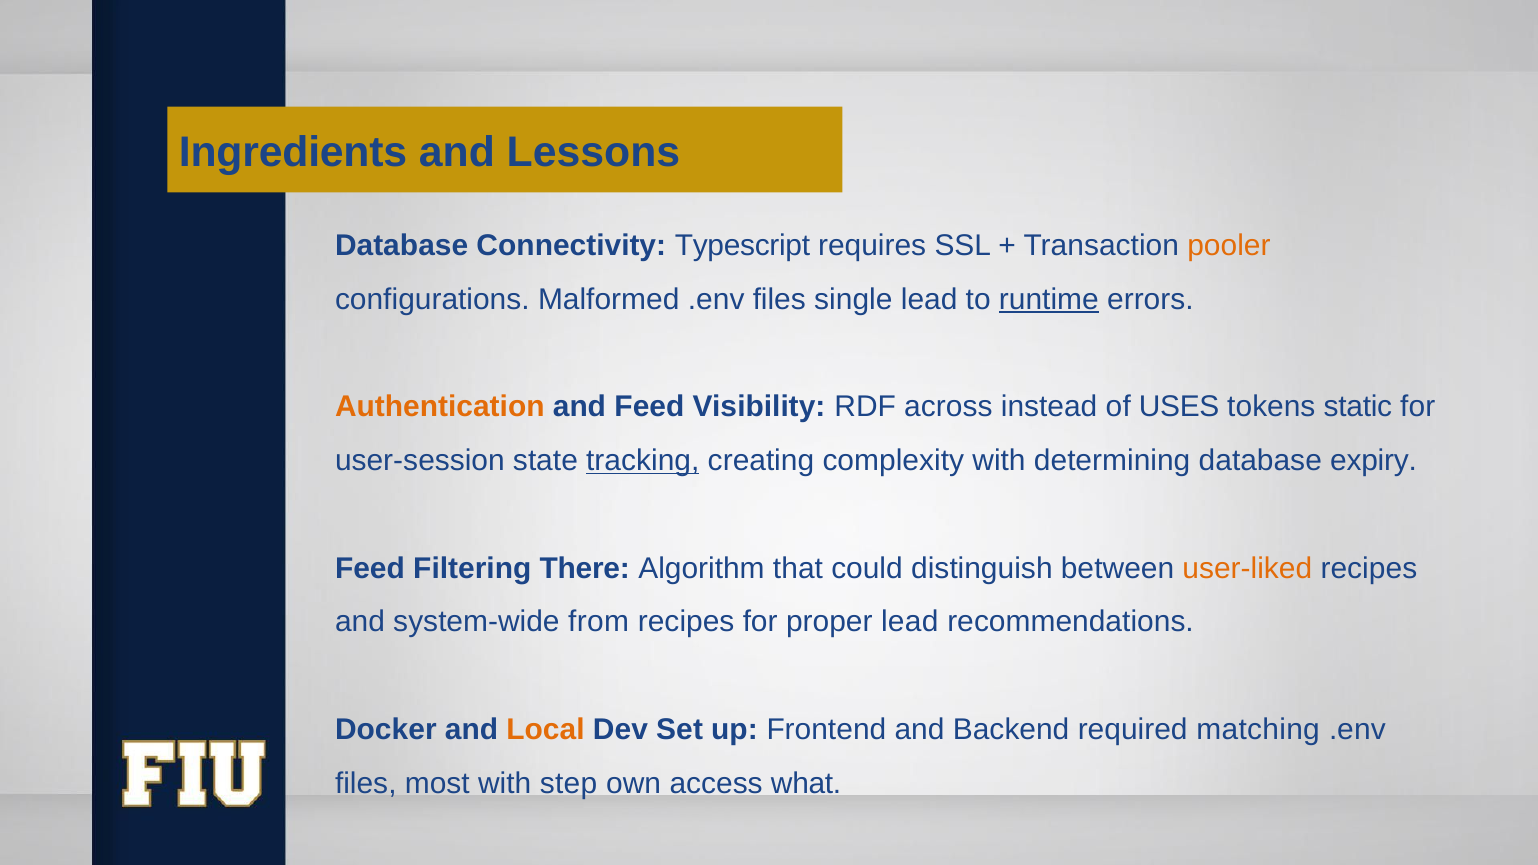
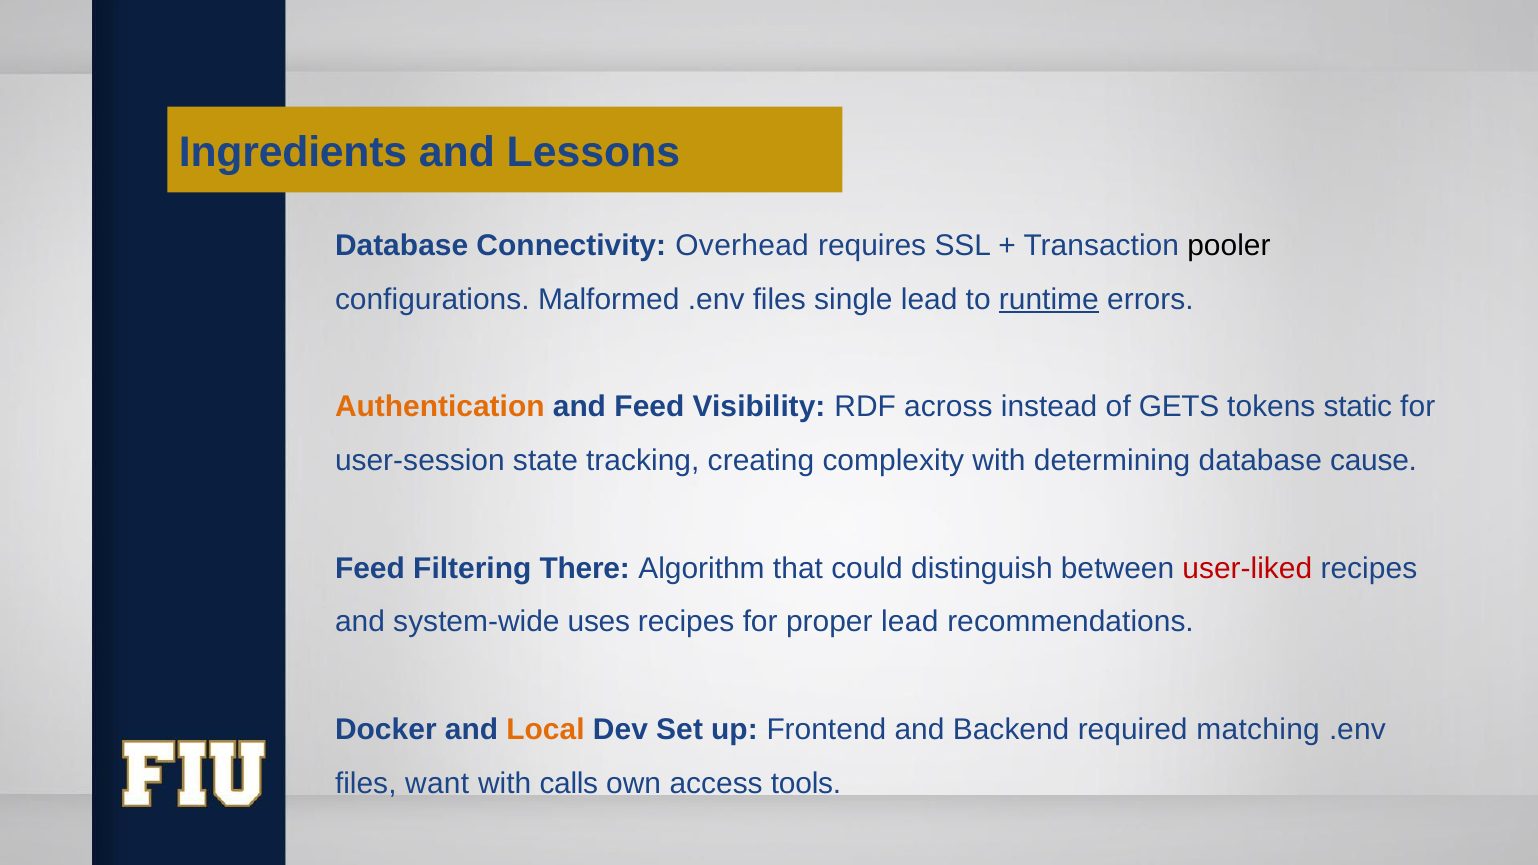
Typescript: Typescript -> Overhead (742, 245)
pooler colour: orange -> black (1229, 245)
USES: USES -> GETS (1179, 407)
tracking underline: present -> none (643, 461)
expiry: expiry -> cause (1374, 461)
user-liked colour: orange -> red (1247, 568)
from: from -> uses (599, 622)
most: most -> want (437, 784)
step: step -> calls (569, 784)
what: what -> tools (806, 784)
